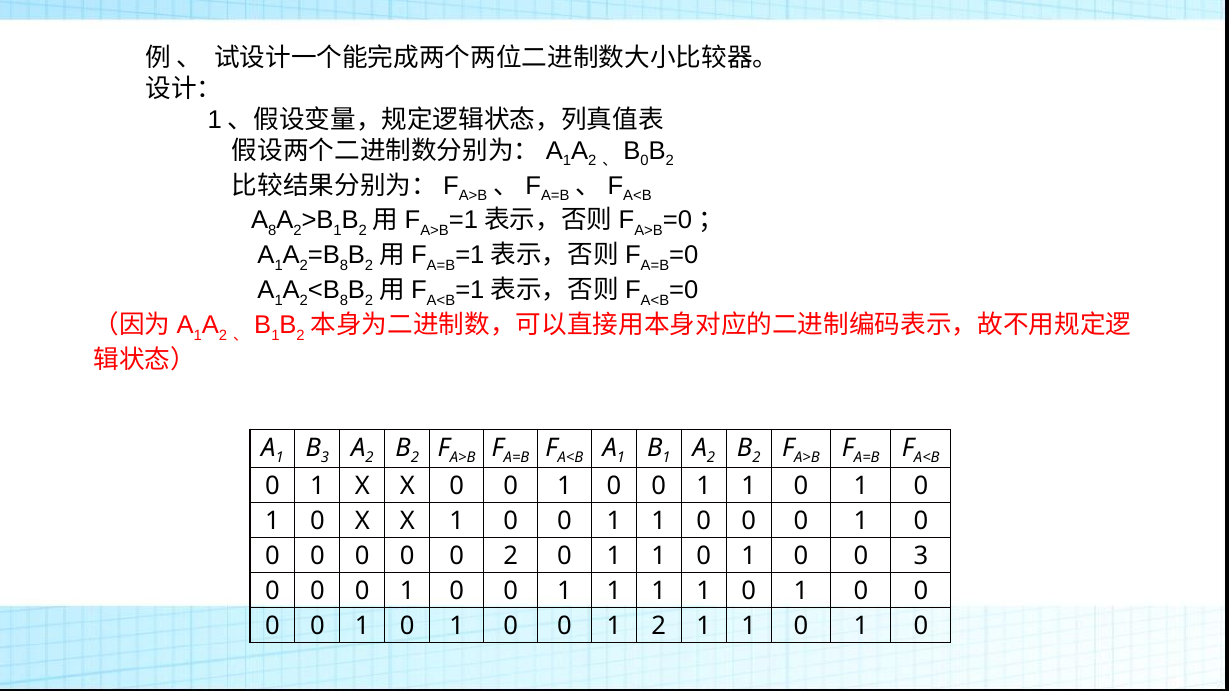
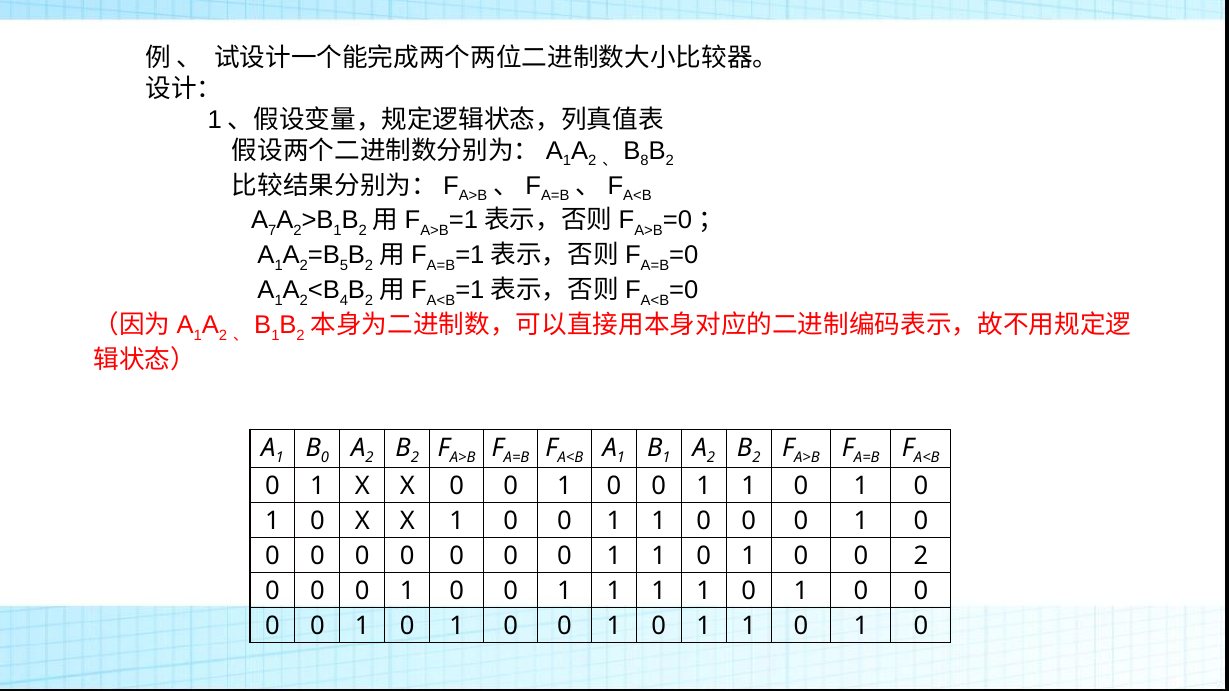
0: 0 -> 8 (645, 161)
8: 8 -> 7 (272, 231)
8: 8 -> 5 (344, 266)
8: 8 -> 4 (344, 300)
3: 3 -> 0 (325, 458)
2: 2 -> 0 (511, 557)
0 3: 3 -> 2 (921, 557)
2: 2 -> 0 (659, 627)
